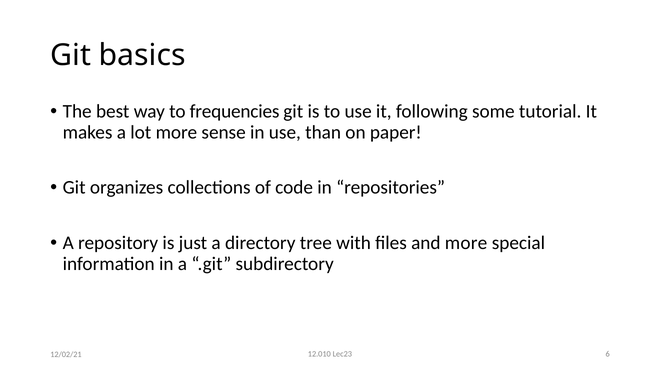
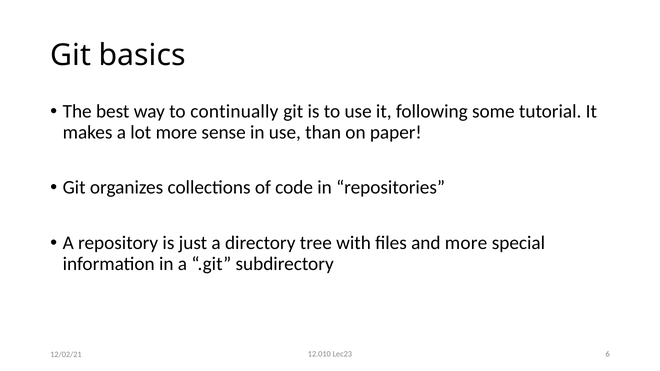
frequencies: frequencies -> continually (234, 112)
